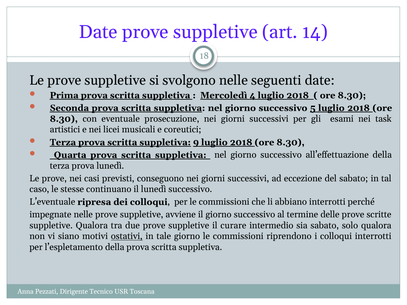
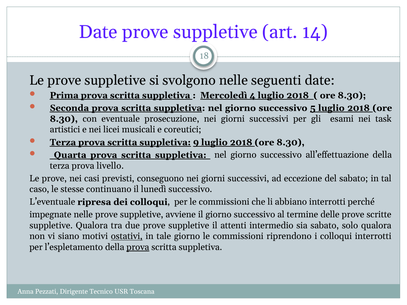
prova lunedì: lunedì -> livello (110, 166)
curare: curare -> attenti (233, 226)
prova underline: none -> present (138, 247)
